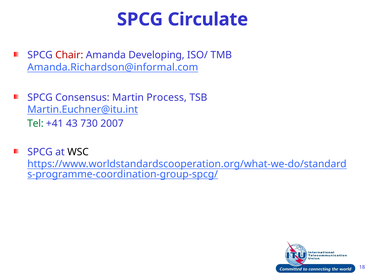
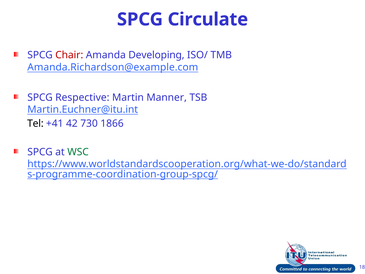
Amanda.Richardson@informal.com: Amanda.Richardson@informal.com -> Amanda.Richardson@example.com (113, 67)
Consensus: Consensus -> Respective (82, 97)
Process: Process -> Manner (167, 97)
Tel colour: green -> black (35, 123)
43: 43 -> 42 (72, 123)
2007: 2007 -> 1866 (112, 123)
WSC colour: black -> green (78, 152)
